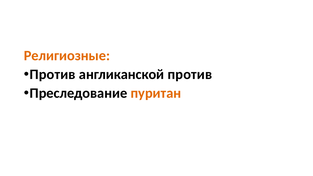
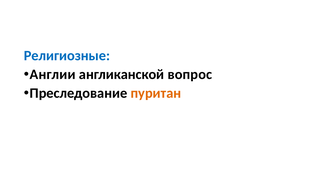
Религиозные colour: orange -> blue (67, 56)
Против: Против -> Англии (53, 74)
англиканской против: против -> вопрос (190, 74)
